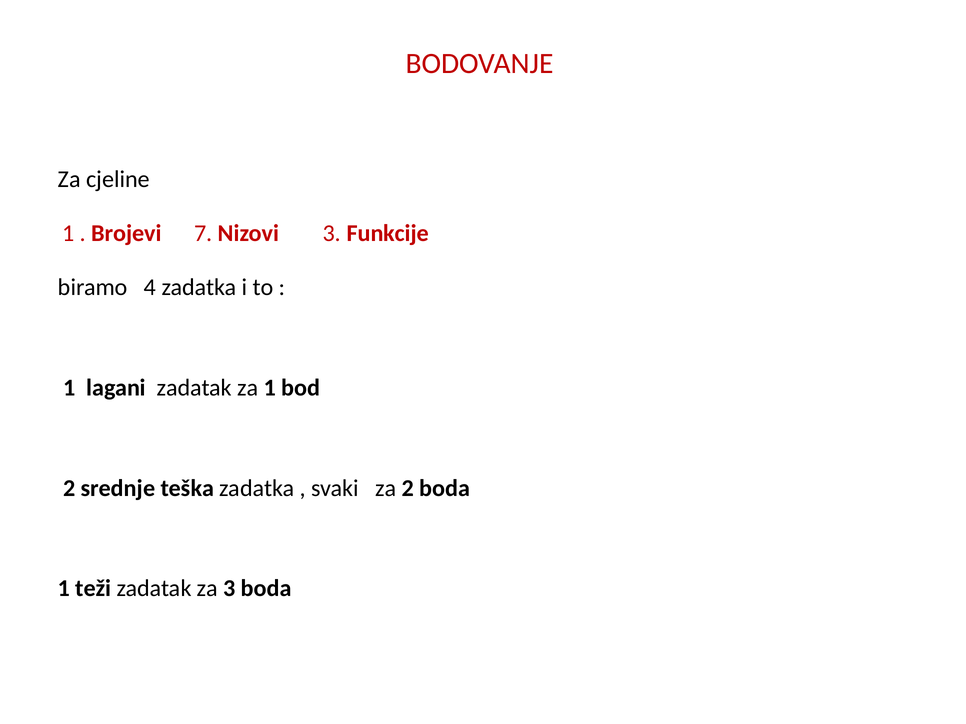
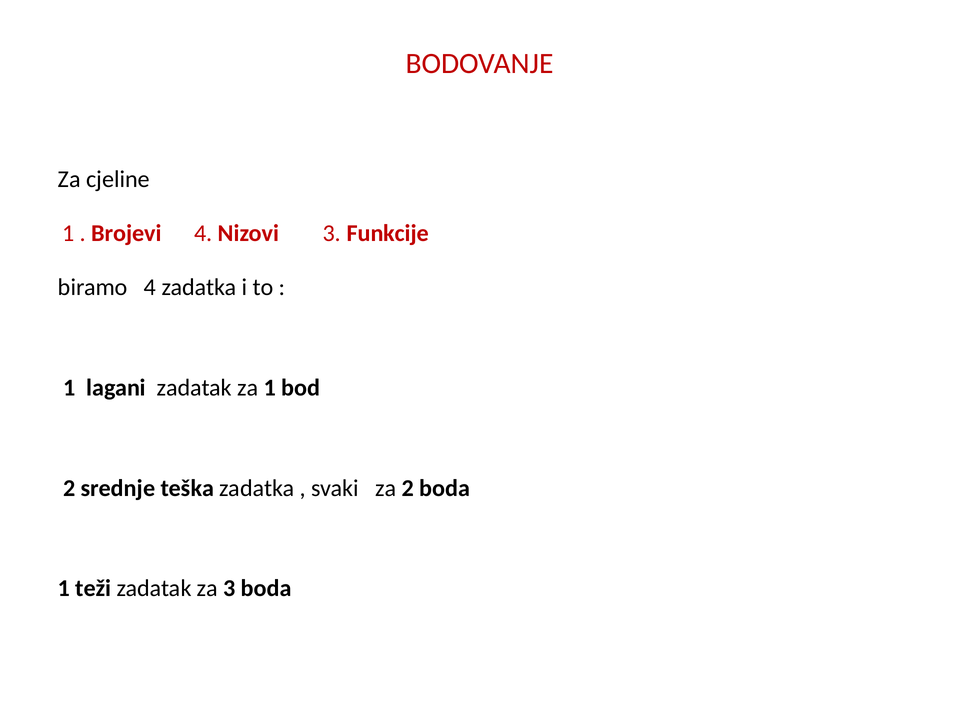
Brojevi 7: 7 -> 4 (203, 233)
